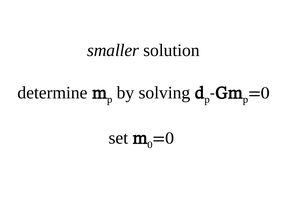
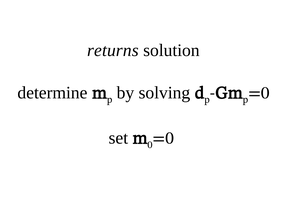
smaller: smaller -> returns (113, 50)
